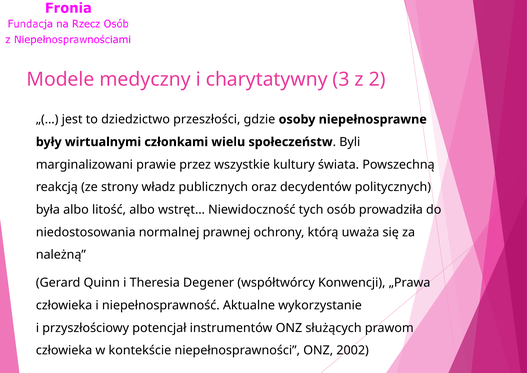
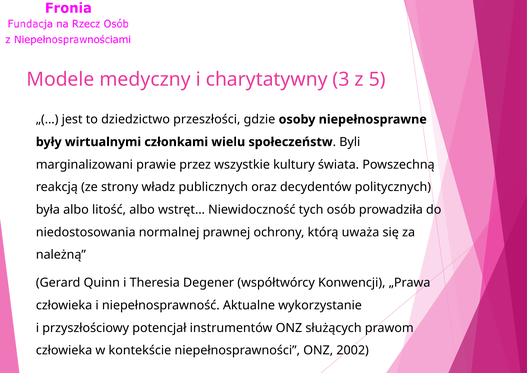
2: 2 -> 5 (377, 79)
